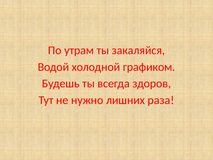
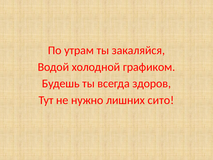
раза: раза -> сито (161, 100)
